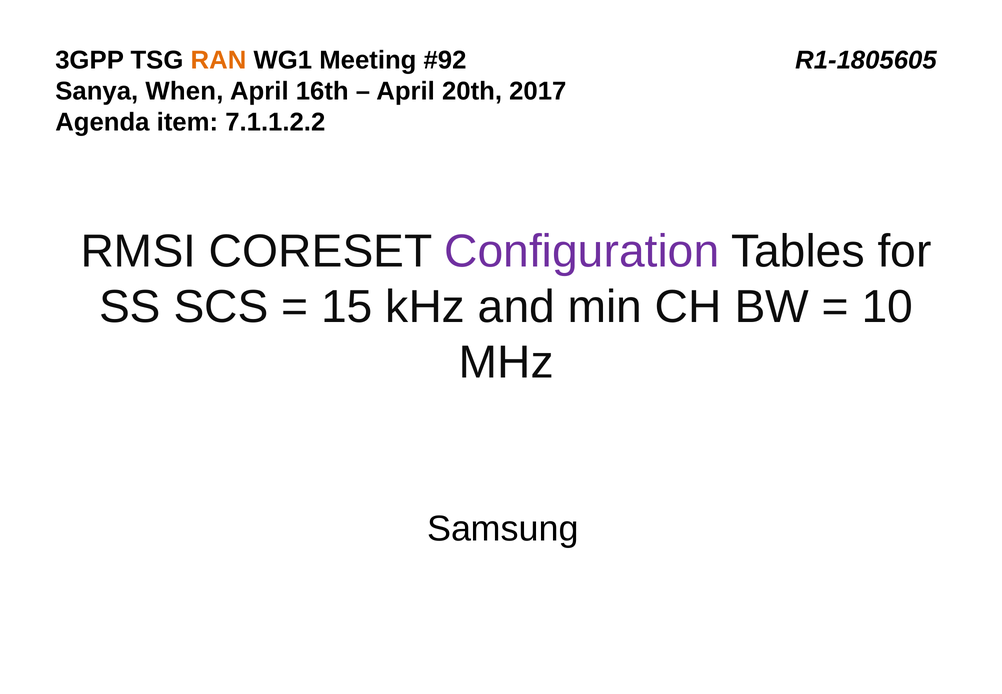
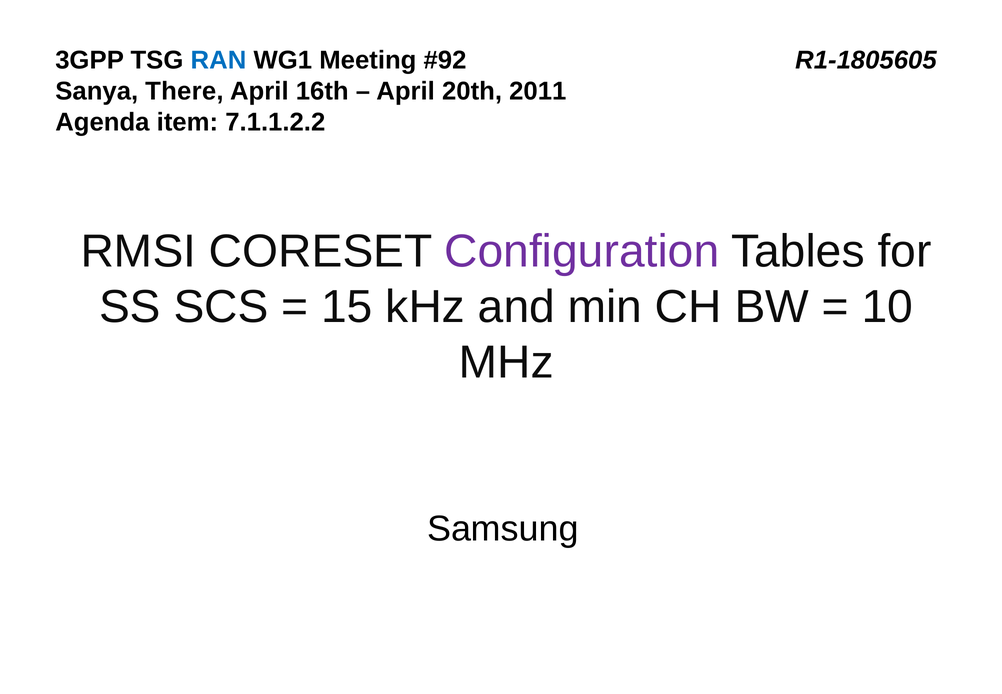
RAN colour: orange -> blue (218, 60)
When: When -> There (184, 91)
2017: 2017 -> 2011 (538, 91)
